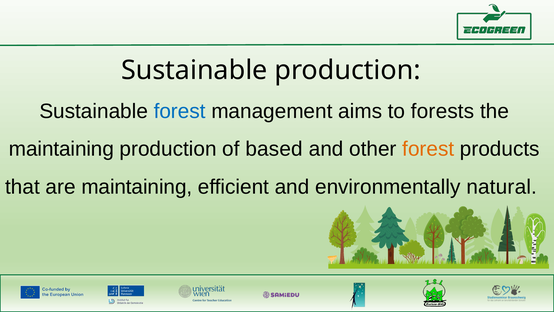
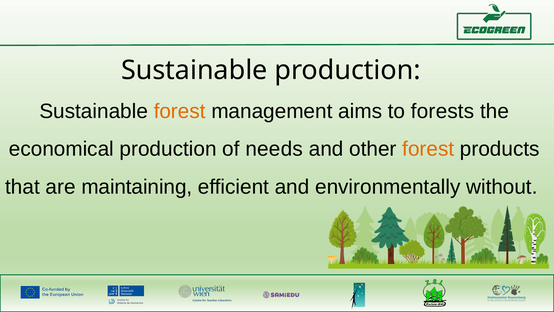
forest colour: blue -> orange (180, 111)
maintaining: maintaining -> economical (61, 149)
based: based -> needs (274, 149)
natural: natural -> without (502, 187)
